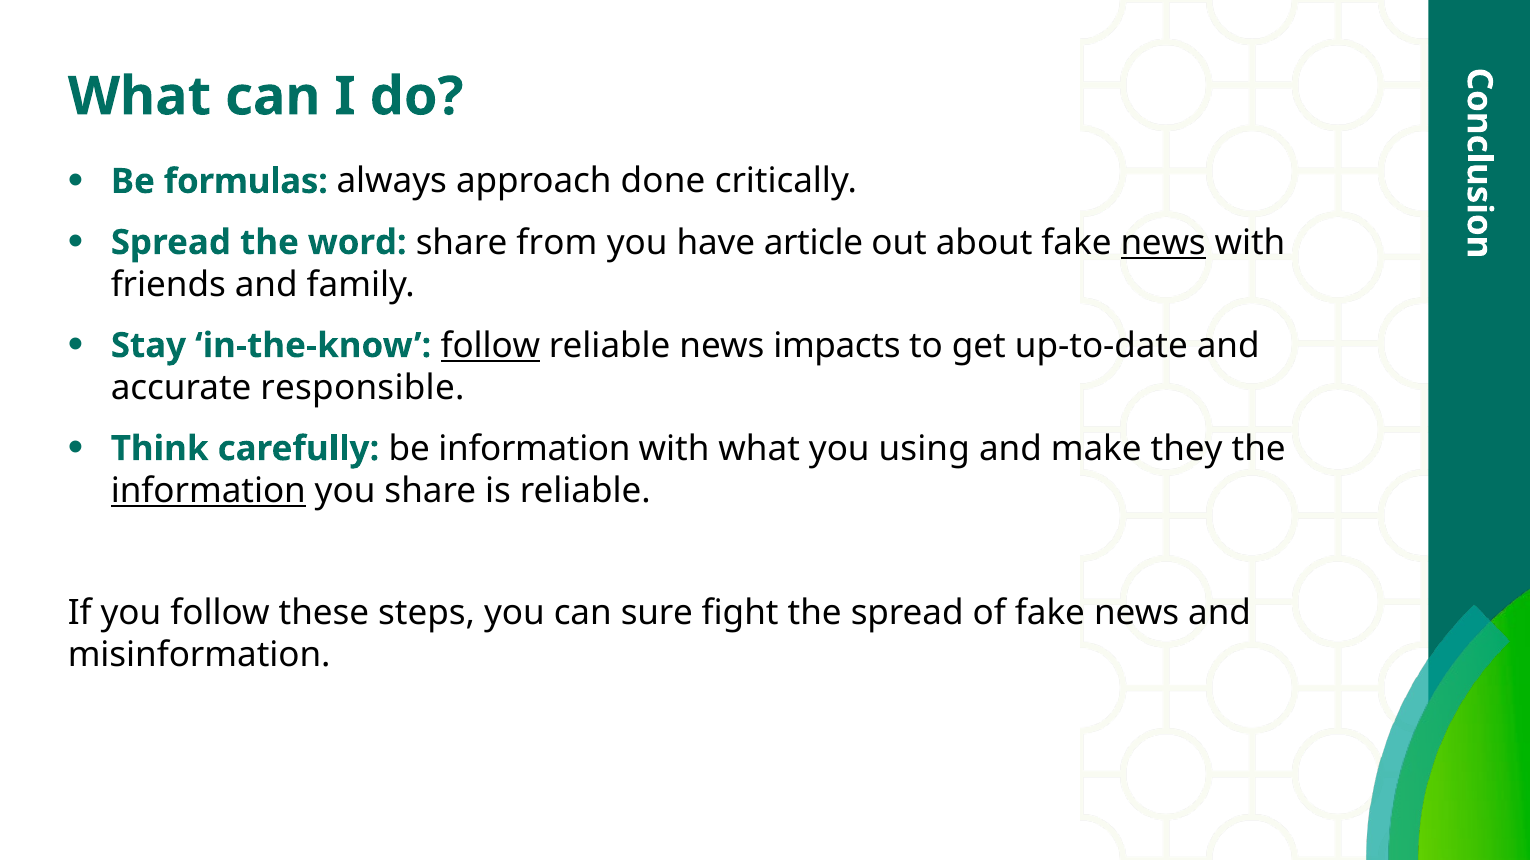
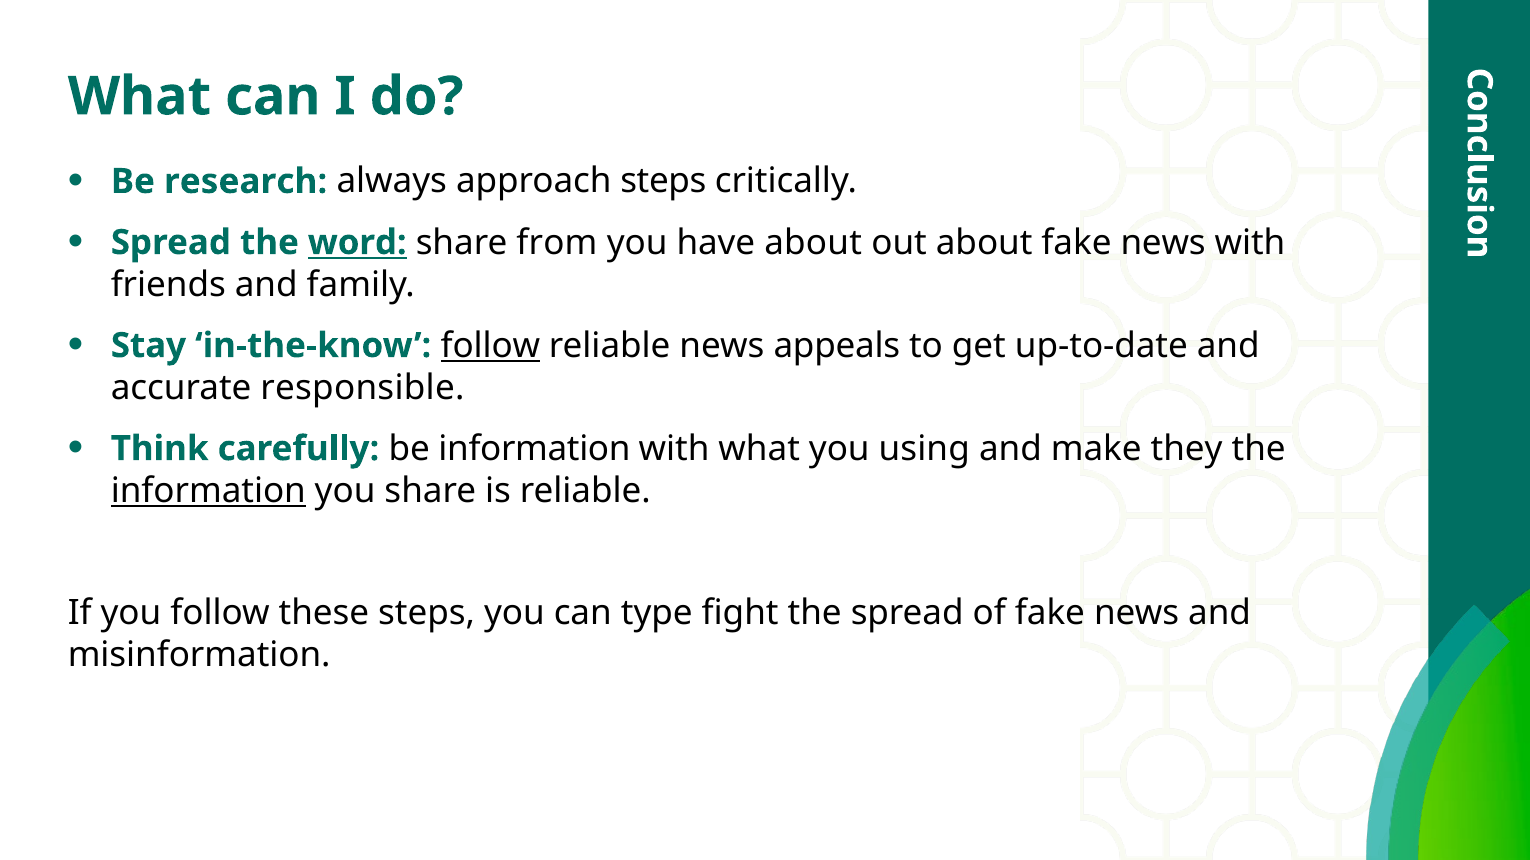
formulas: formulas -> research (246, 182)
approach done: done -> steps (663, 182)
word underline: none -> present (357, 243)
have article: article -> about (813, 243)
news underline: present -> none (1163, 243)
impacts: impacts -> appeals (837, 346)
sure: sure -> type (657, 613)
